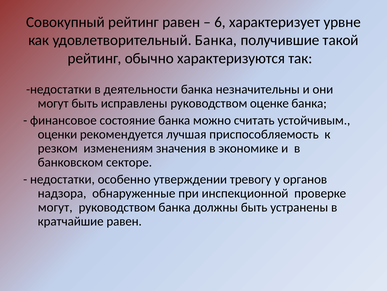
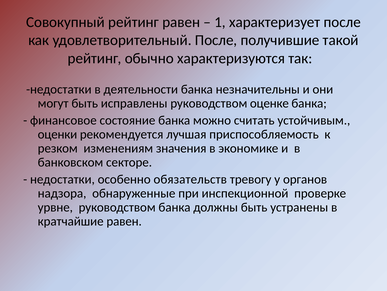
6: 6 -> 1 (220, 22)
характеризует урвне: урвне -> после (342, 22)
удовлетворительный Банка: Банка -> После (216, 40)
утверждении: утверждении -> обязательств (190, 179)
могут: могут -> урвне (55, 207)
